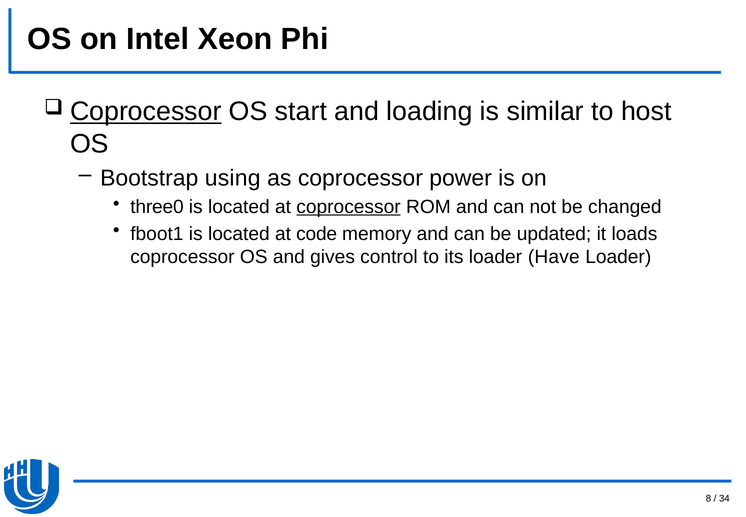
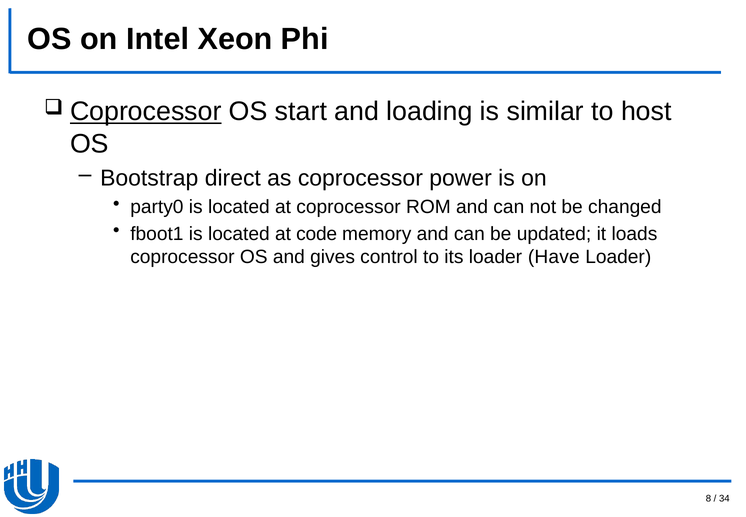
using: using -> direct (233, 178)
three0: three0 -> party0 (157, 207)
coprocessor underline: present -> none (349, 207)
